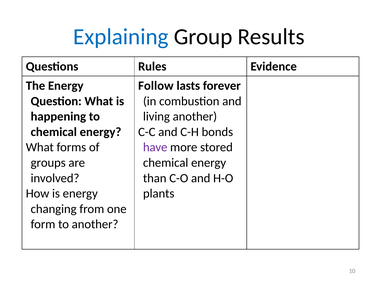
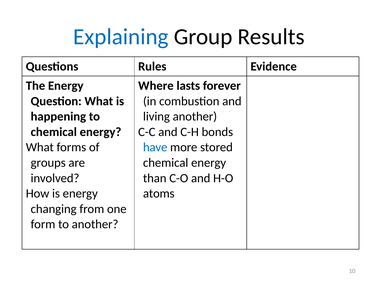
Follow: Follow -> Where (156, 86)
have colour: purple -> blue (155, 147)
plants: plants -> atoms (159, 193)
